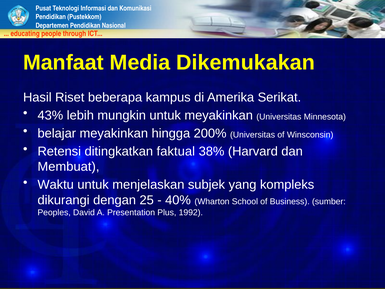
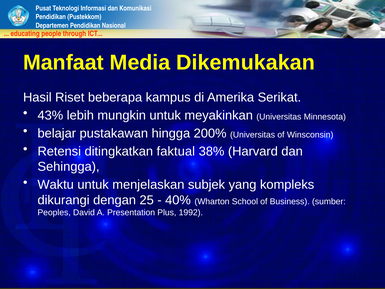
belajar meyakinkan: meyakinkan -> pustakawan (114, 133)
Membuat: Membuat -> Sehingga (69, 167)
